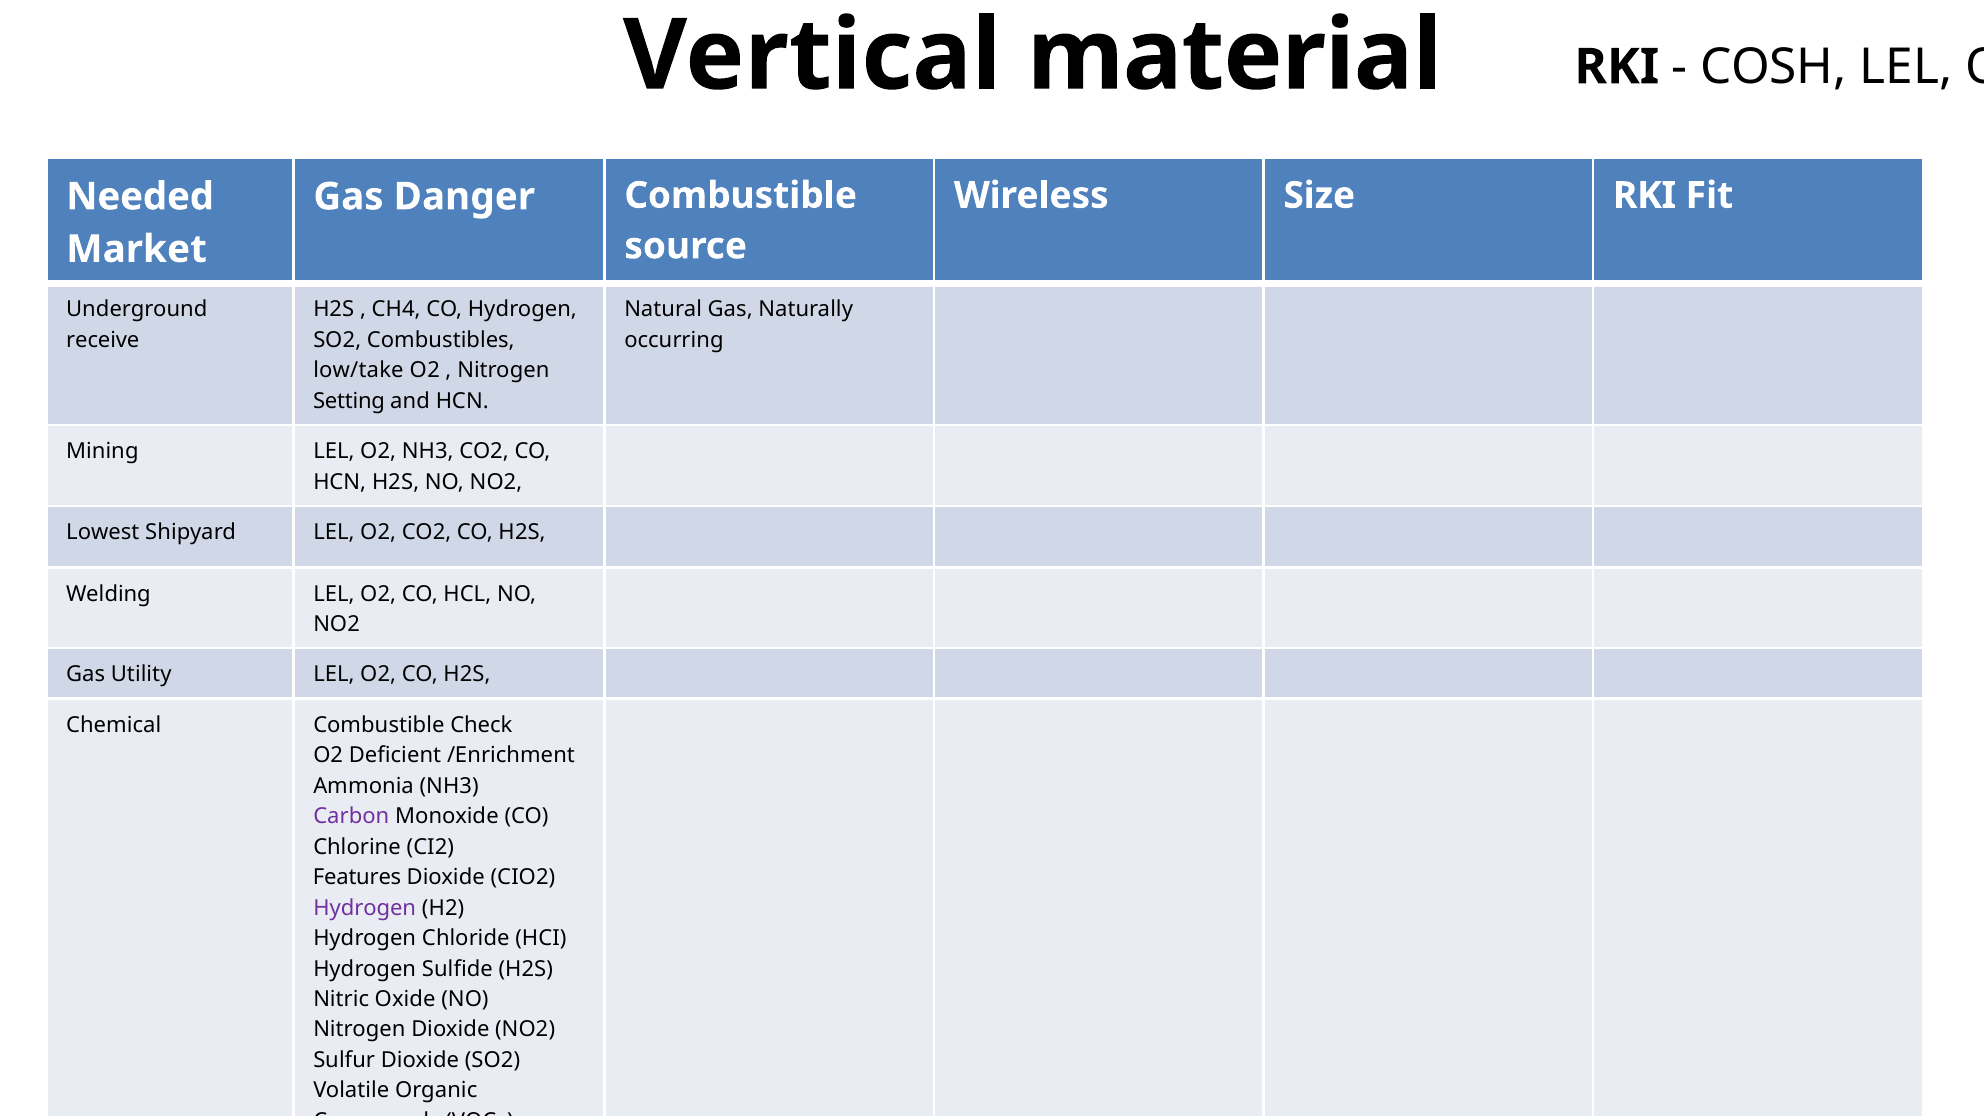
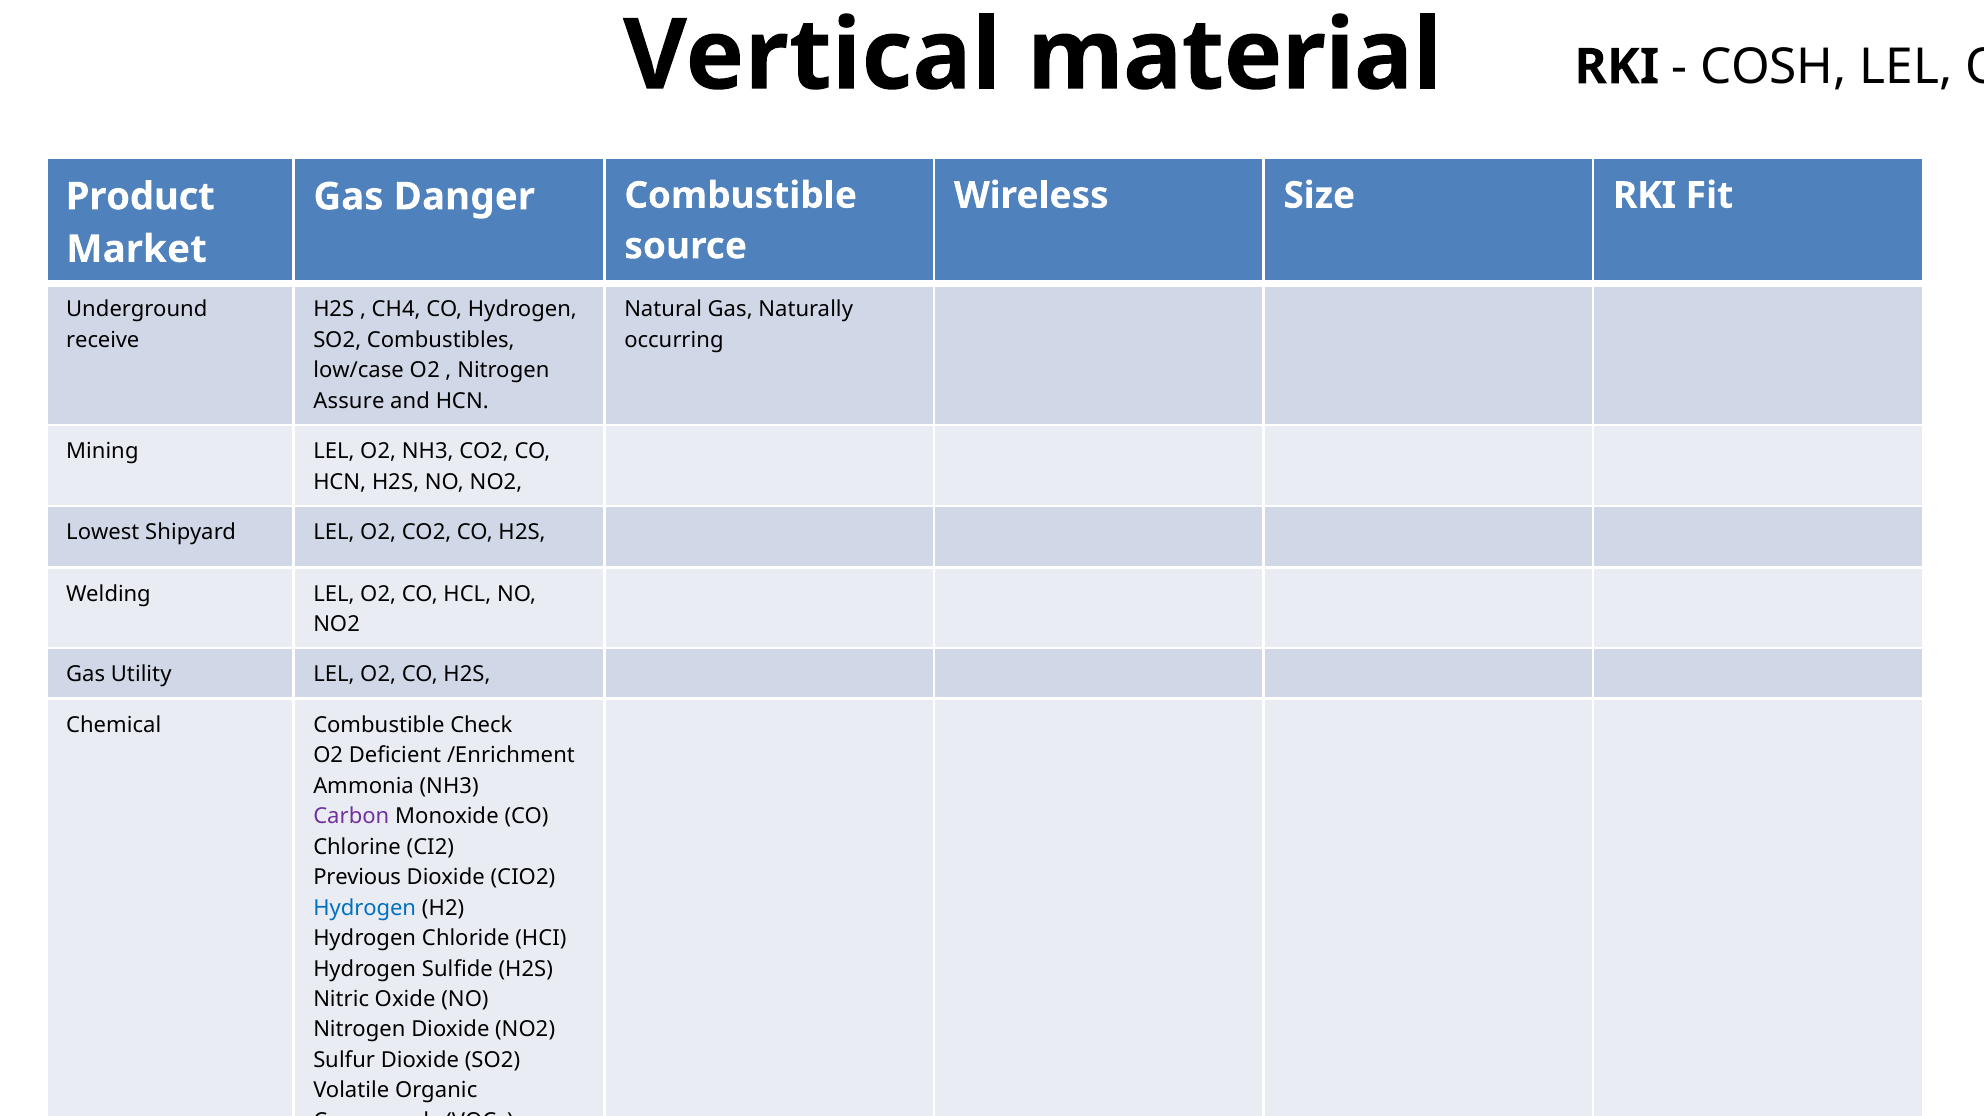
Needed: Needed -> Product (140, 197)
low/take: low/take -> low/case (359, 371)
Setting: Setting -> Assure (349, 401)
Features: Features -> Previous (357, 877)
Hydrogen colour: purple -> blue (365, 908)
